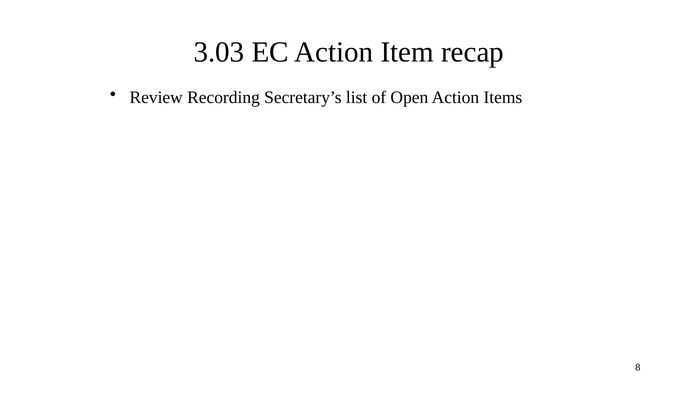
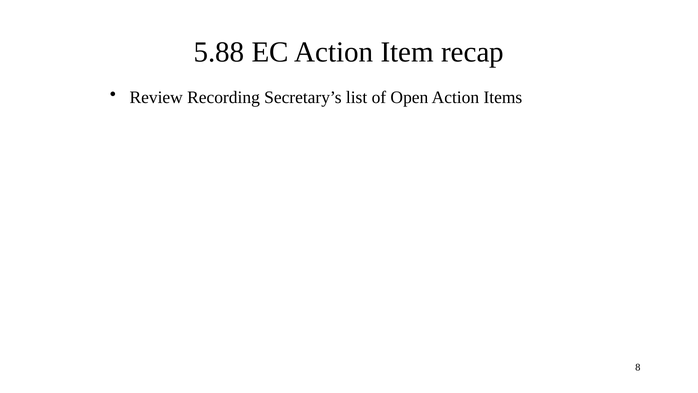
3.03: 3.03 -> 5.88 (219, 52)
